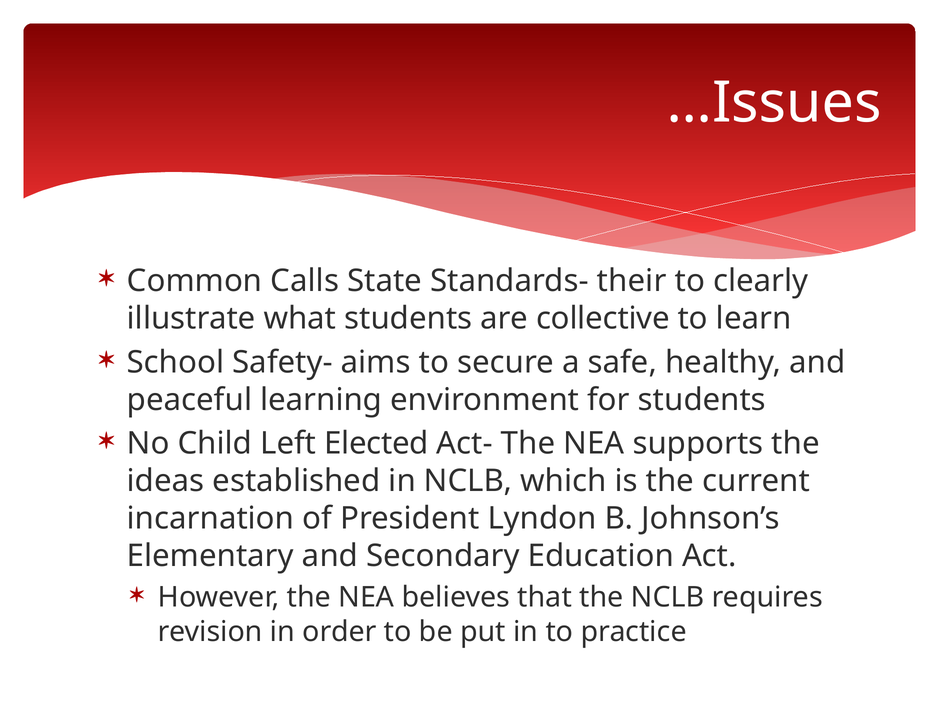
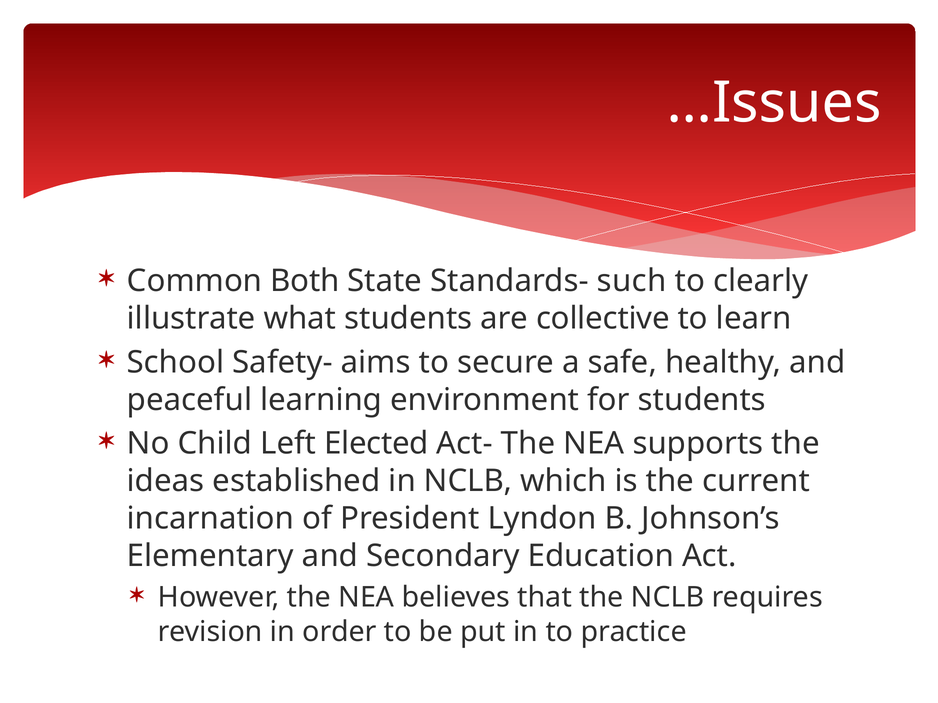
Calls: Calls -> Both (305, 281)
their: their -> such (632, 281)
